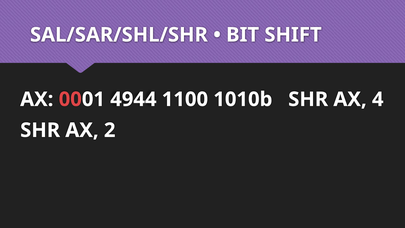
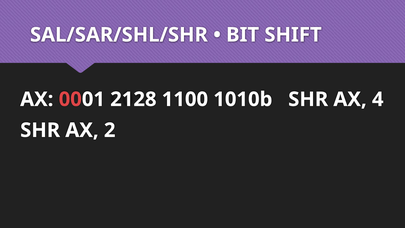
4944: 4944 -> 2128 (133, 99)
